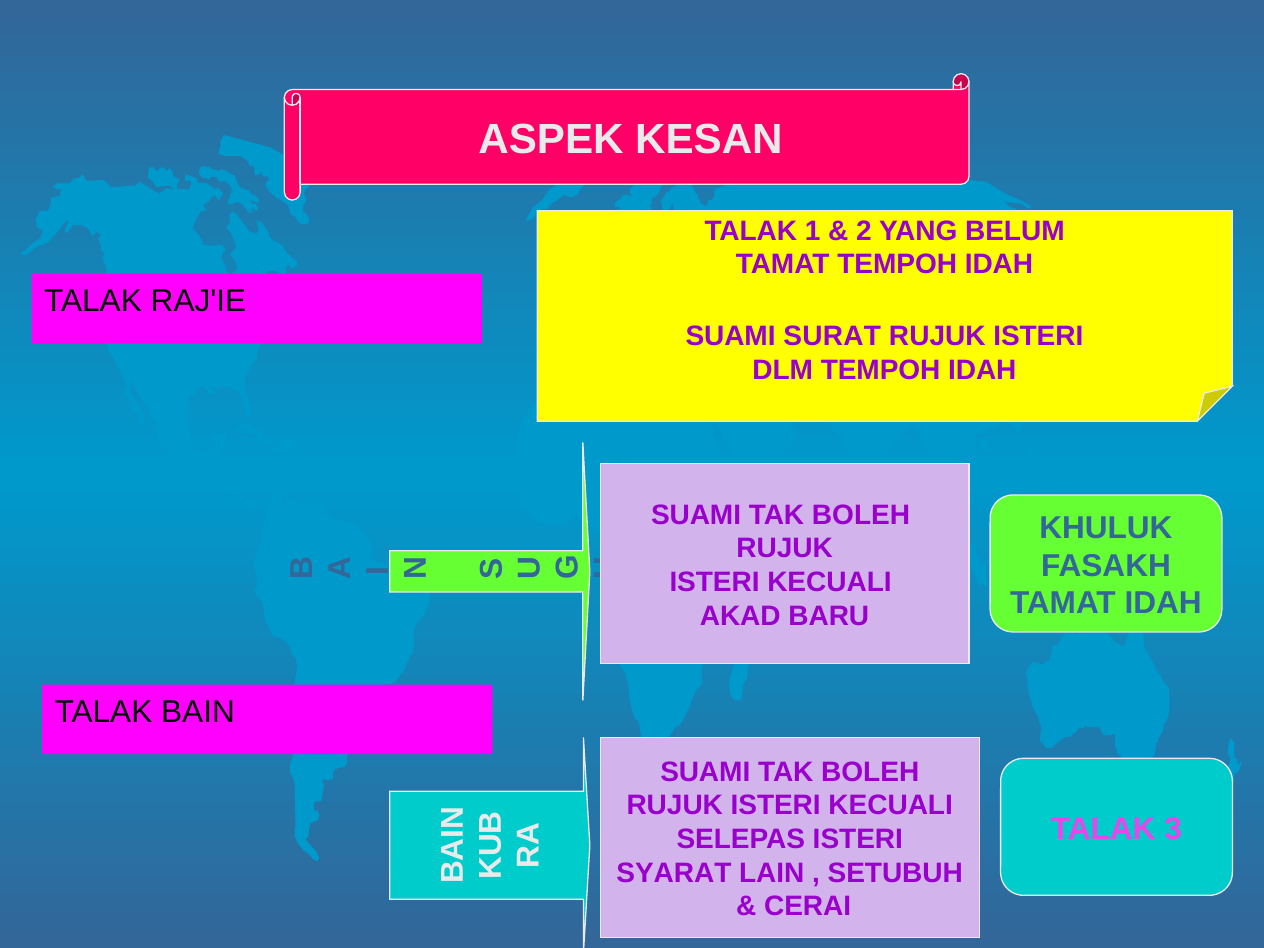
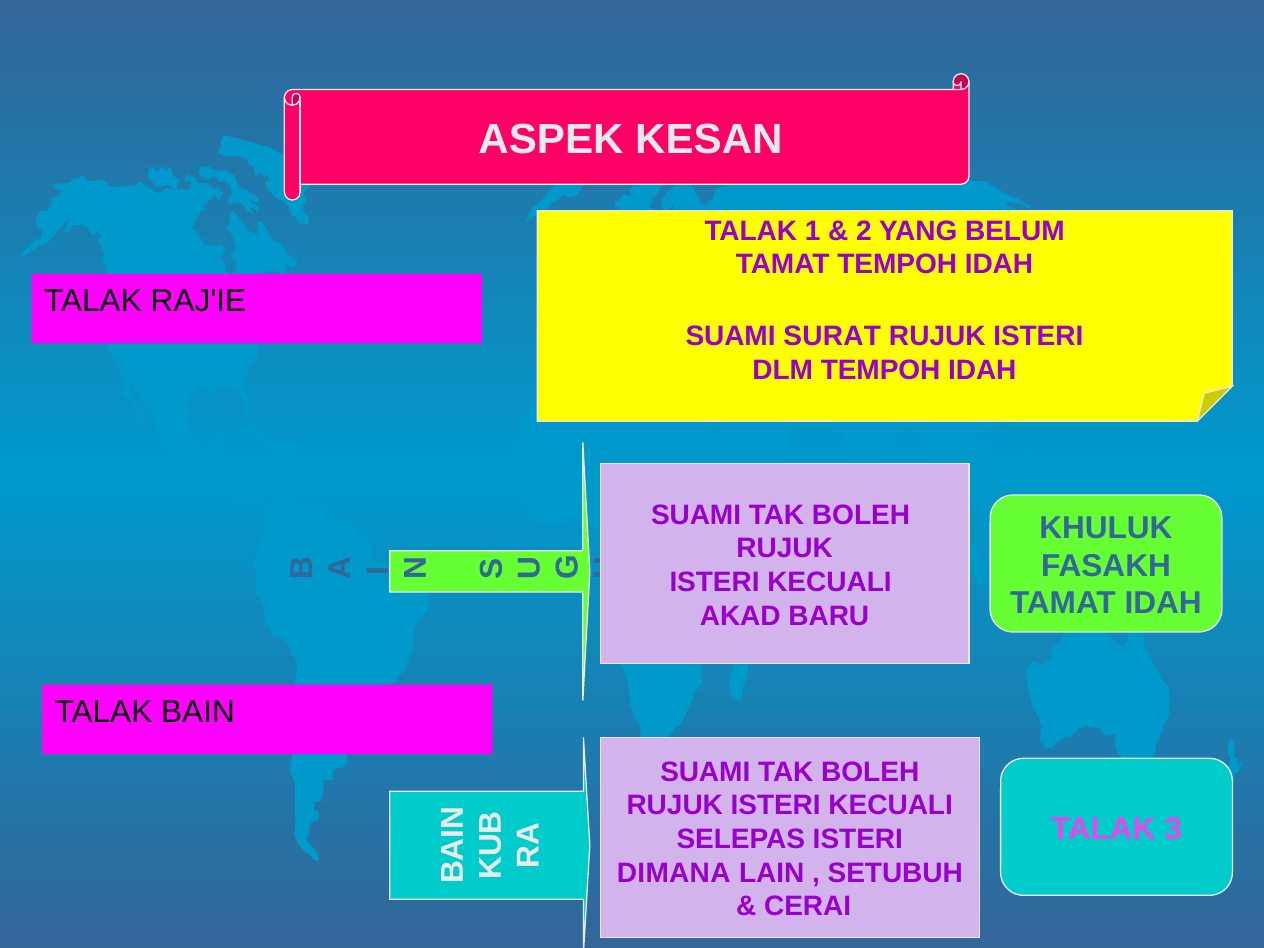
SYARAT: SYARAT -> DIMANA (674, 873)
